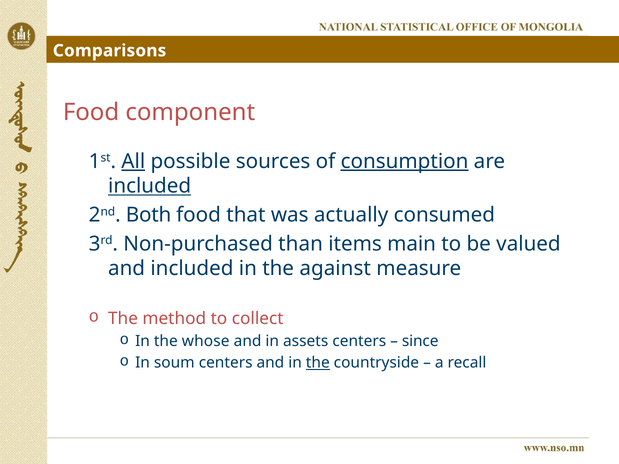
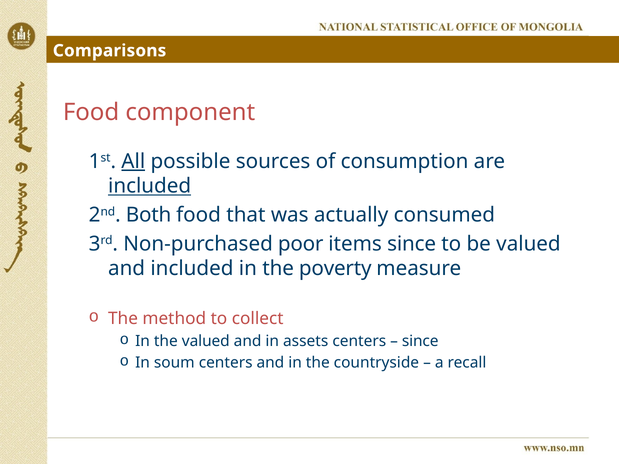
consumption underline: present -> none (405, 161)
than: than -> poor (301, 244)
items main: main -> since (412, 244)
against: against -> poverty (335, 269)
the whose: whose -> valued (206, 341)
the underline: present -> none (318, 363)
